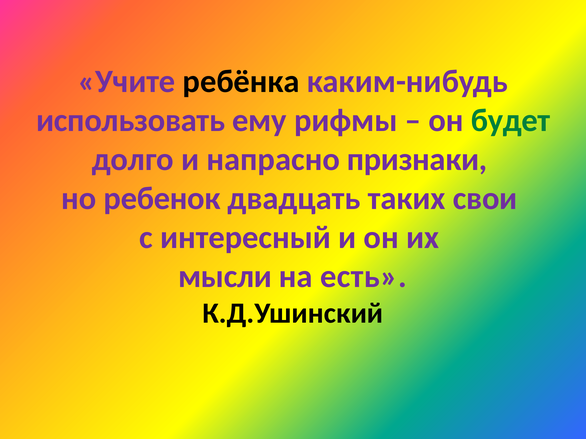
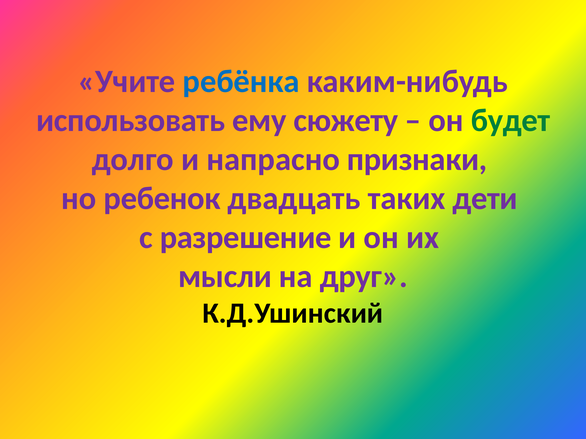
ребёнка colour: black -> blue (241, 81)
рифмы: рифмы -> сюжету (346, 120)
свои: свои -> дети (485, 199)
интересный: интересный -> разрешение (246, 238)
есть: есть -> друг (364, 277)
